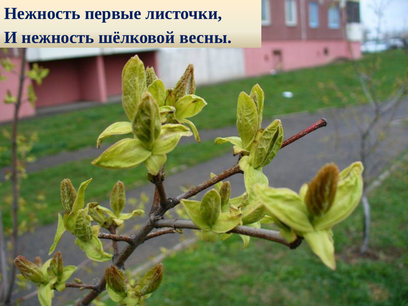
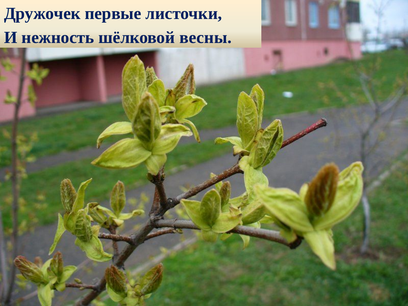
Нежность: Нежность -> Дружочек (42, 13)
